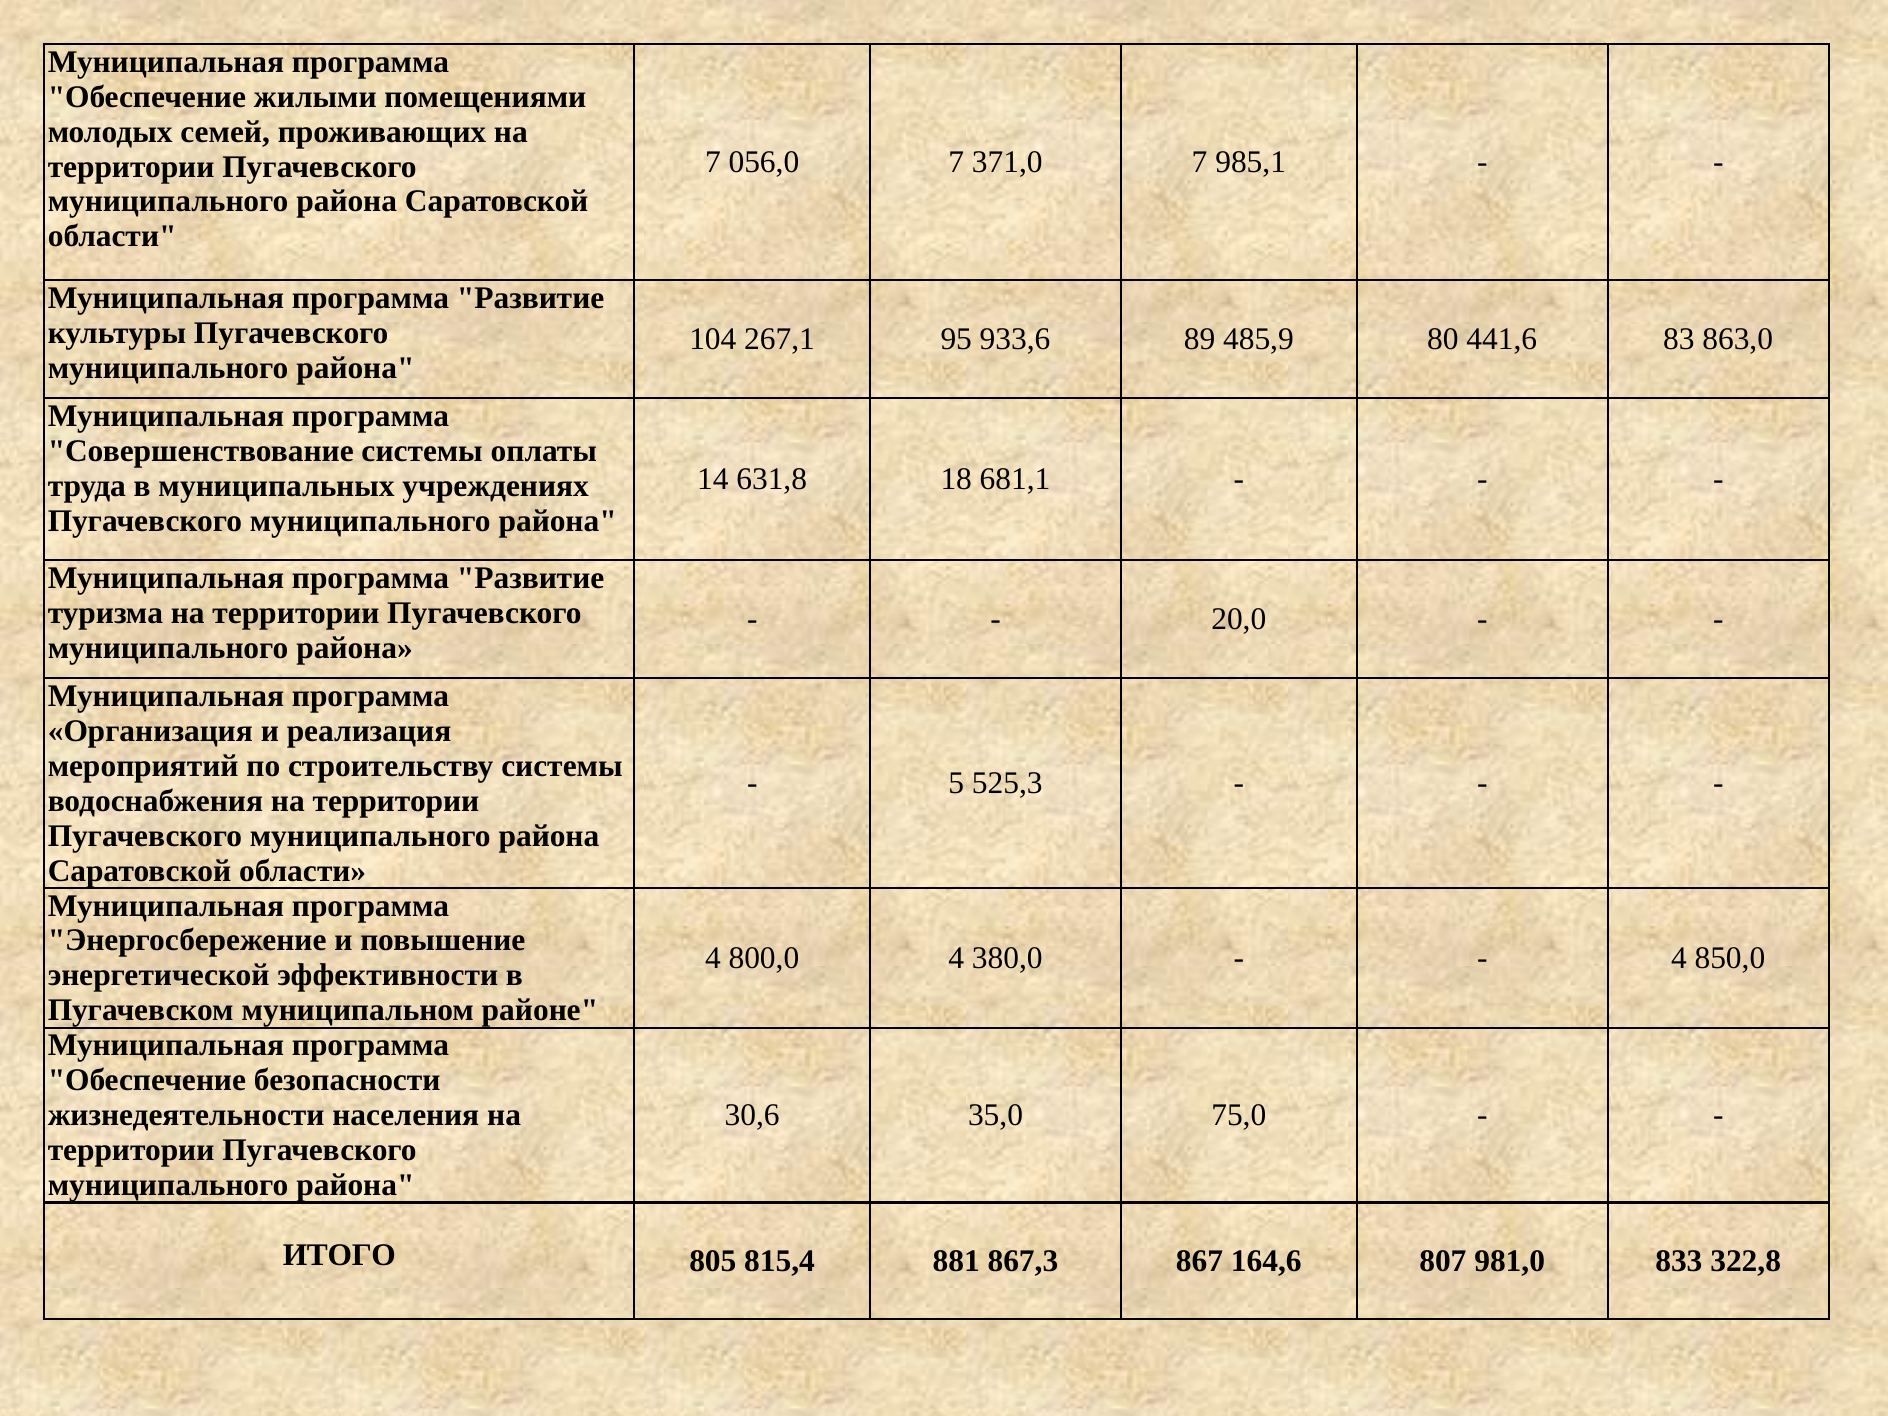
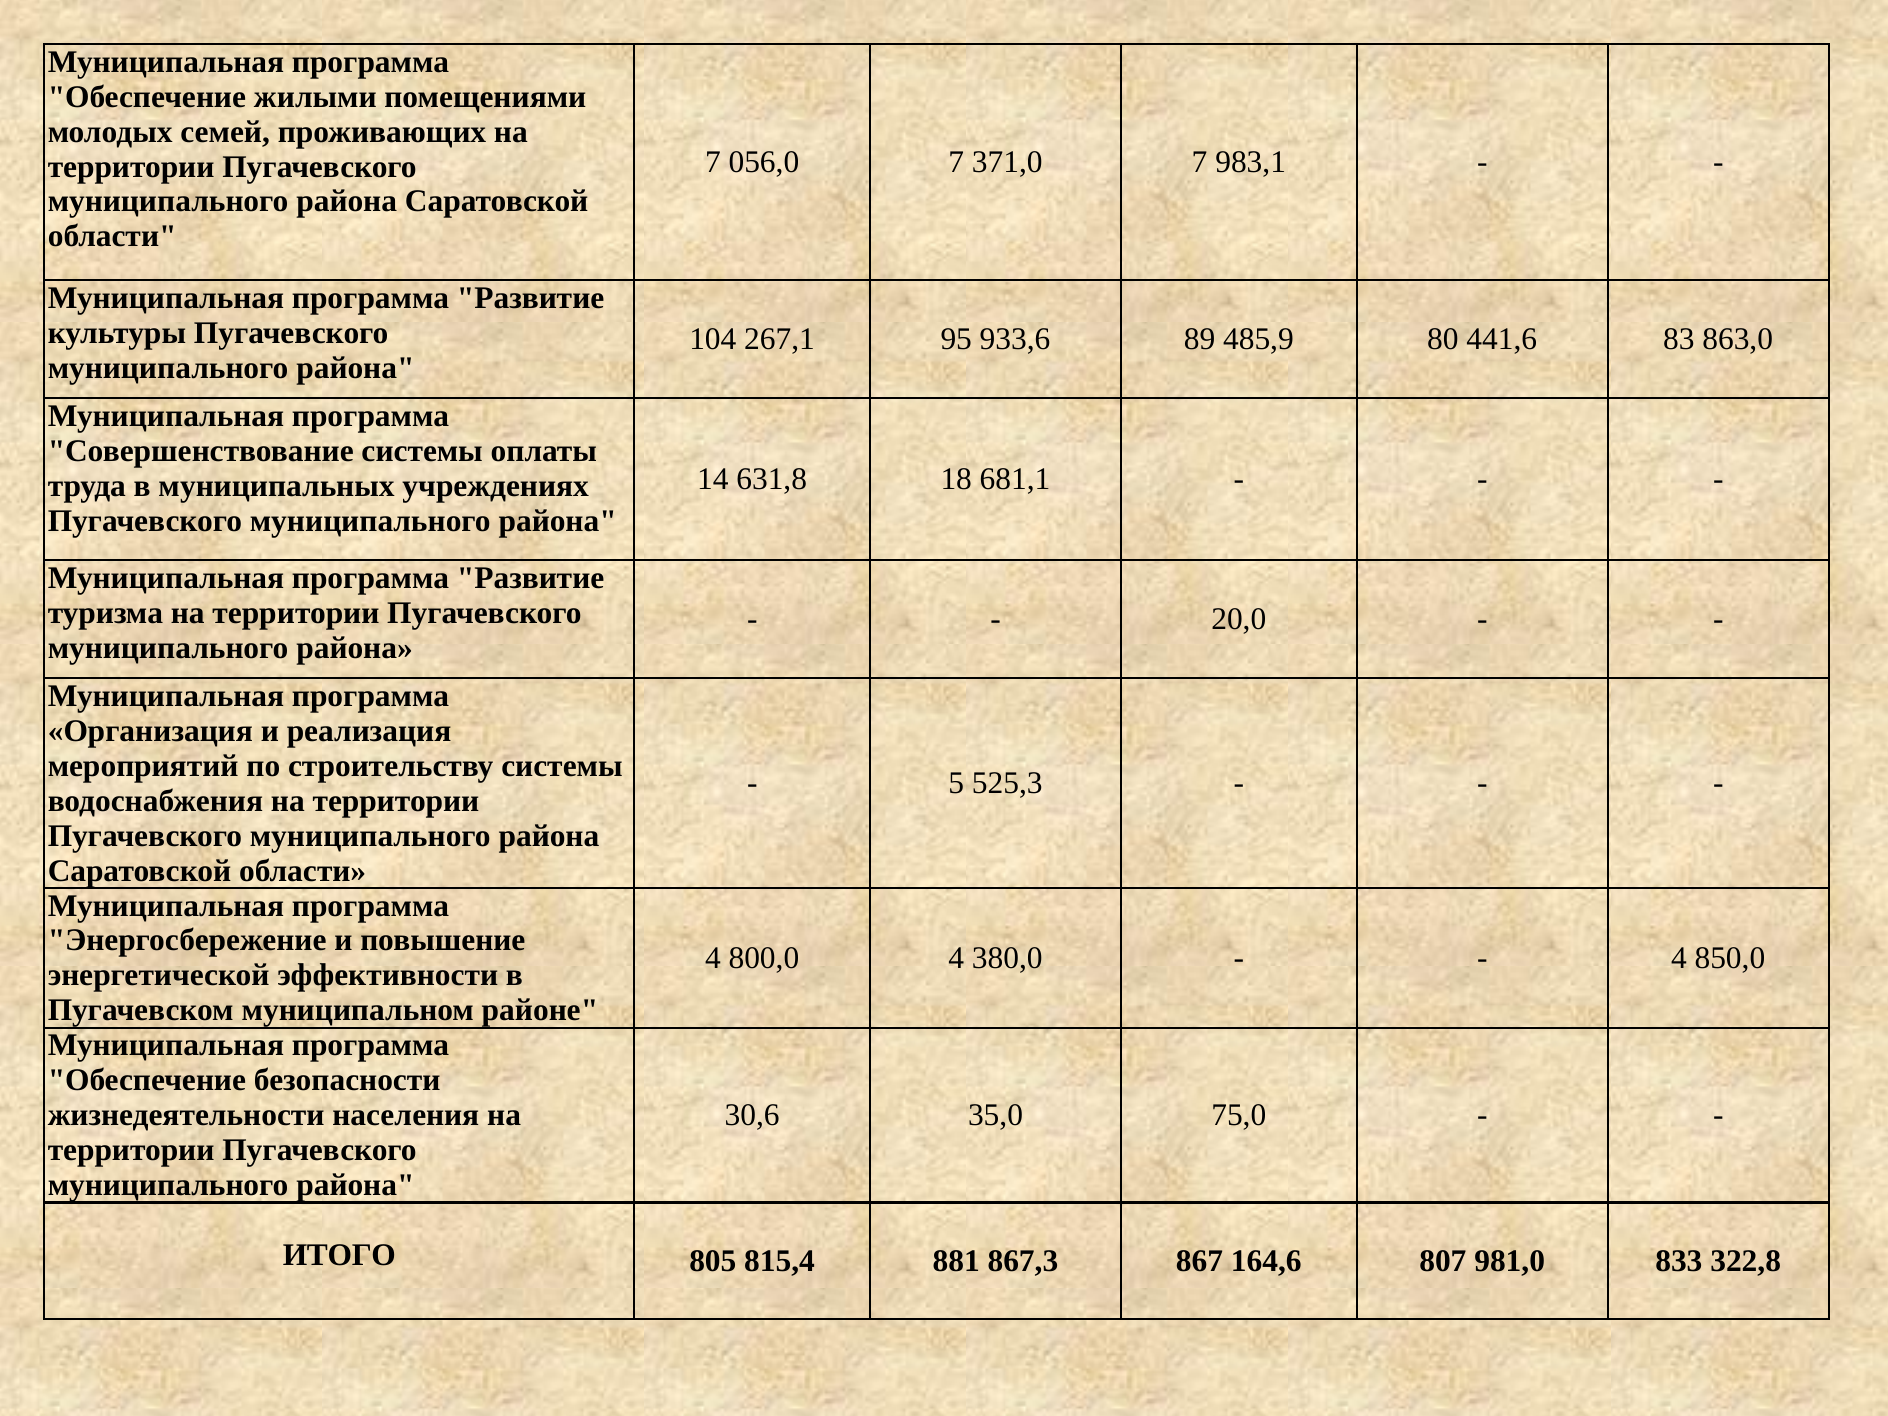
985,1: 985,1 -> 983,1 (1251, 162)
